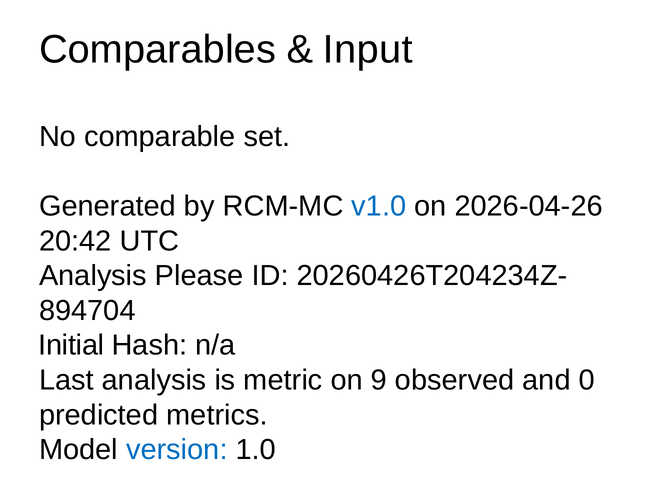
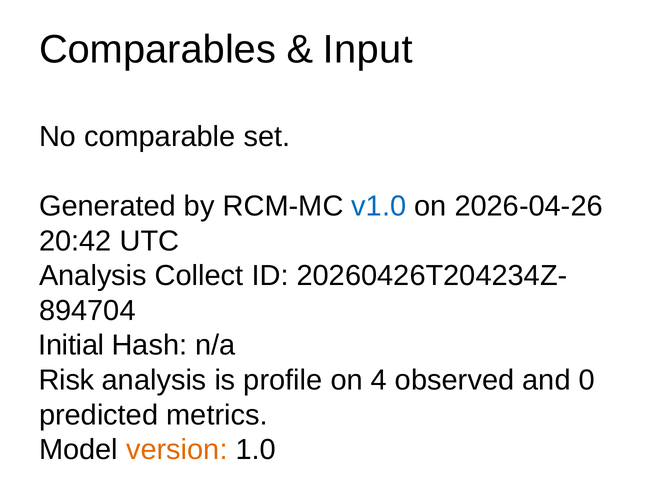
Please: Please -> Collect (199, 276)
Last: Last -> Risk (66, 380)
metric: metric -> profile (283, 380)
9: 9 -> 4 (379, 380)
version colour: blue -> orange (177, 450)
